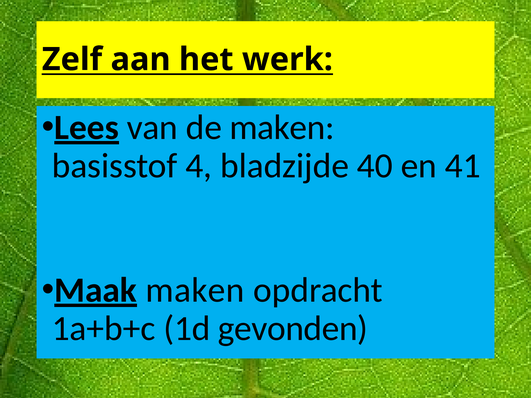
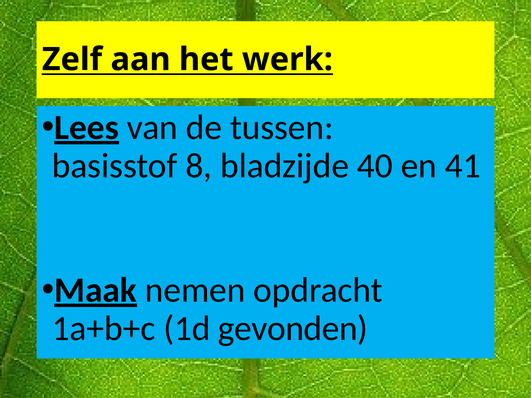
de maken: maken -> tussen (282, 128)
4: 4 -> 8 (199, 166)
maken: maken -> nemen (195, 290)
